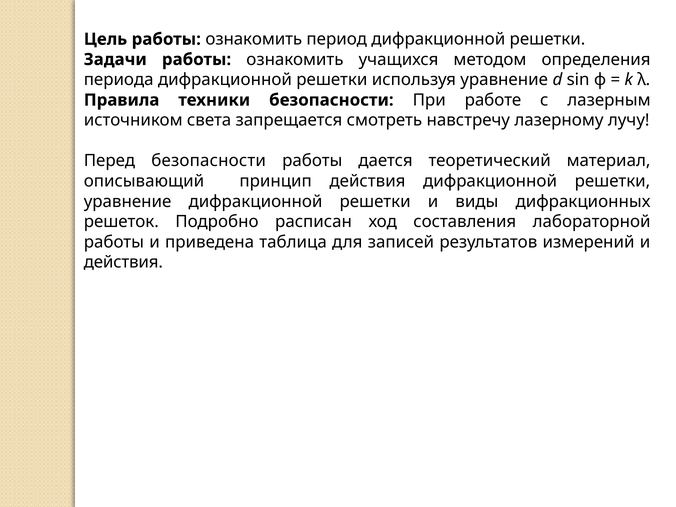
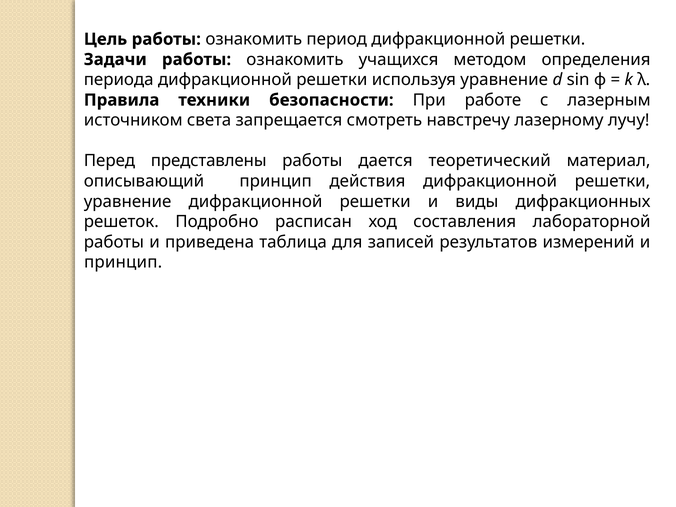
Перед безопасности: безопасности -> представлены (209, 161)
действия: действия -> принцип (123, 262)
